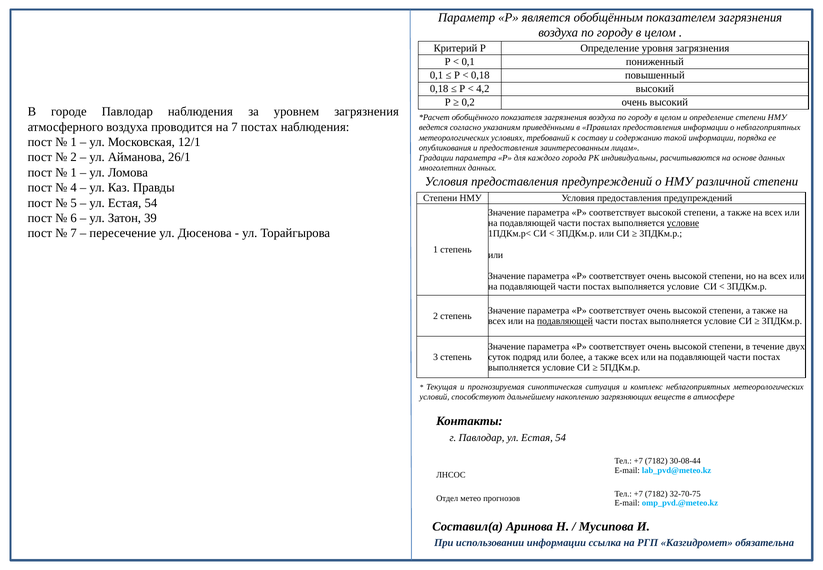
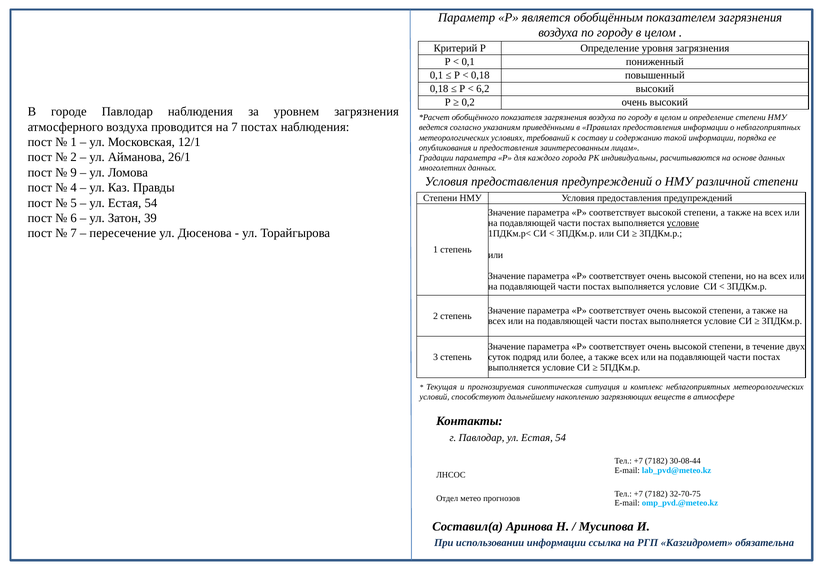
4,2: 4,2 -> 6,2 (483, 89)
1: 1 -> 9 (74, 172)
подавляющей underline: present -> none (565, 321)
